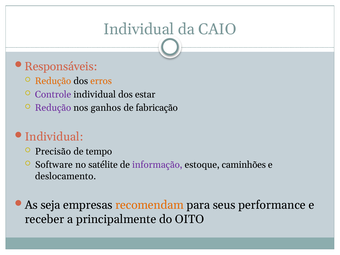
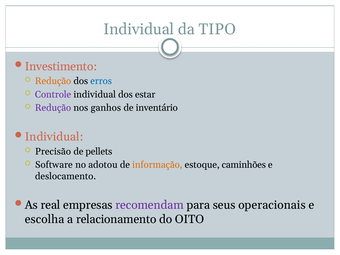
CAIO: CAIO -> TIPO (217, 29)
Responsáveis: Responsáveis -> Investimento (61, 66)
erros colour: orange -> blue (101, 81)
fabricação: fabricação -> inventário (157, 108)
tempo: tempo -> pellets (99, 151)
satélite: satélite -> adotou (103, 165)
informação colour: purple -> orange (157, 165)
seja: seja -> real (50, 205)
recomendam colour: orange -> purple (150, 205)
performance: performance -> operacionais (272, 205)
receber: receber -> escolha (45, 219)
principalmente: principalmente -> relacionamento (116, 219)
